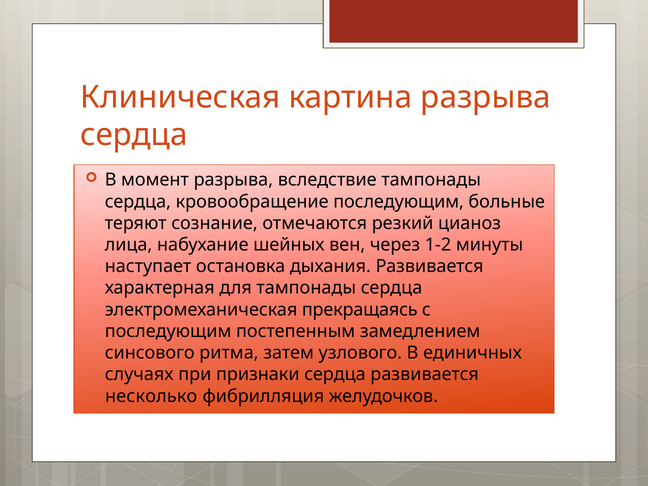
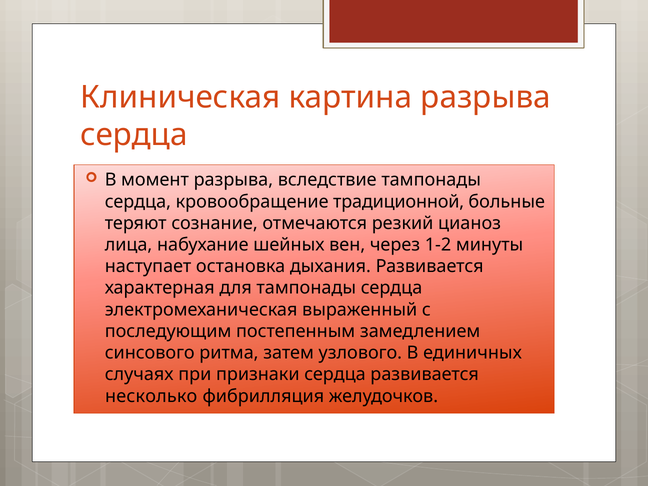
кровообращение последующим: последующим -> традиционной (399, 202)
прекращаясь: прекращаясь -> выраженный (360, 310)
